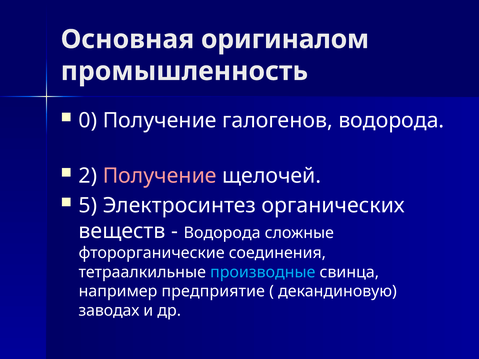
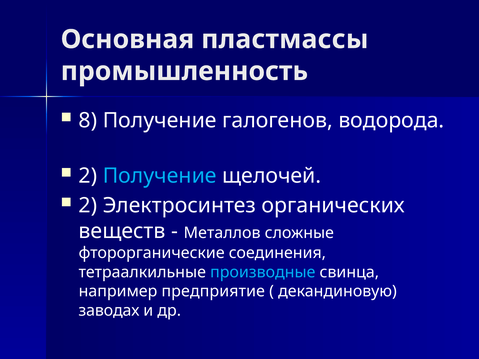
оригиналом: оригиналом -> пластмассы (285, 39)
0: 0 -> 8 (88, 120)
Получение colour: pink -> light blue (160, 176)
5: 5 -> 2 (88, 206)
Водорода: Водорода -> Металлов (222, 233)
